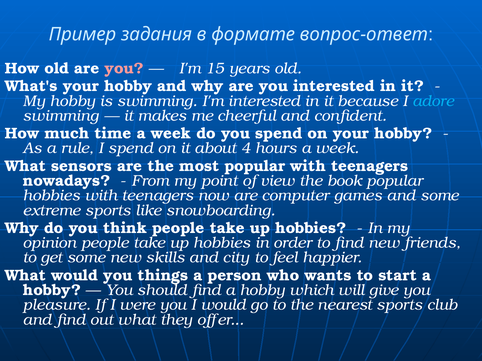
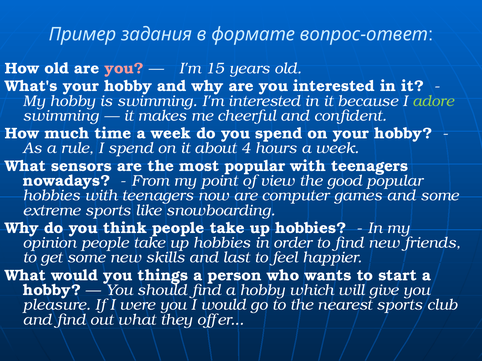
adore colour: light blue -> light green (433, 101)
book: book -> good (344, 181)
city: city -> last (236, 258)
